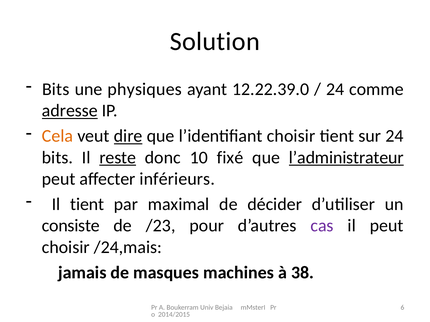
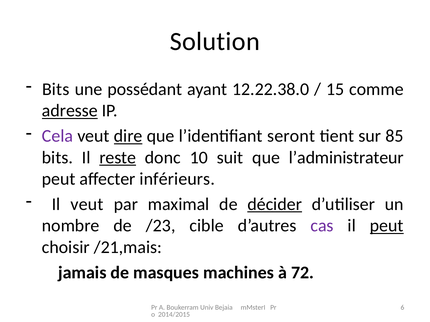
physiques: physiques -> possédant (145, 89)
12.22.39.0: 12.22.39.0 -> 12.22.38.0 (271, 89)
24: 24 -> 15 (335, 89)
Cela colour: orange -> purple (57, 136)
l’identifiant choisir: choisir -> seront (291, 136)
sur 24: 24 -> 85 (395, 136)
fixé: fixé -> suit (230, 158)
l’administrateur underline: present -> none (346, 158)
Il tient: tient -> veut (87, 205)
décider underline: none -> present (275, 205)
consiste: consiste -> nombre (71, 226)
pour: pour -> cible (207, 226)
peut underline: none -> present (387, 226)
/24,mais: /24,mais -> /21,mais (128, 248)
38: 38 -> 72 (302, 273)
